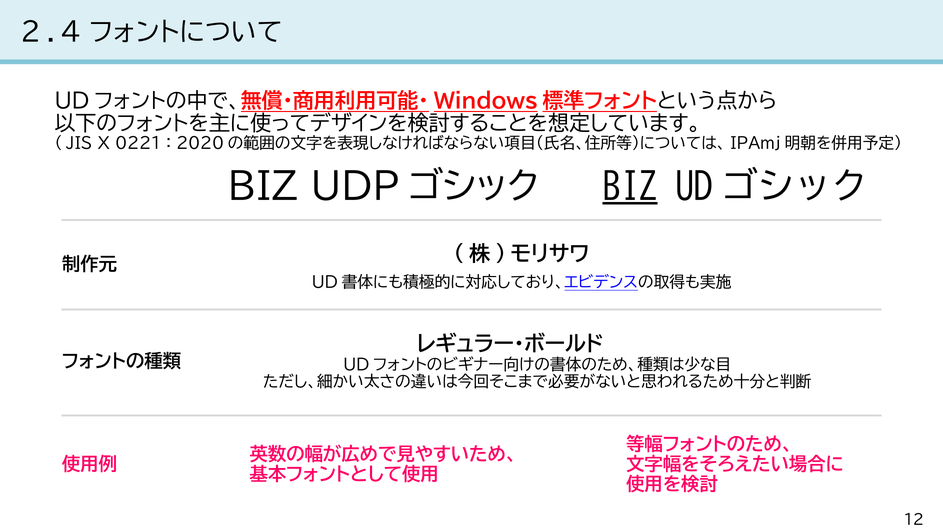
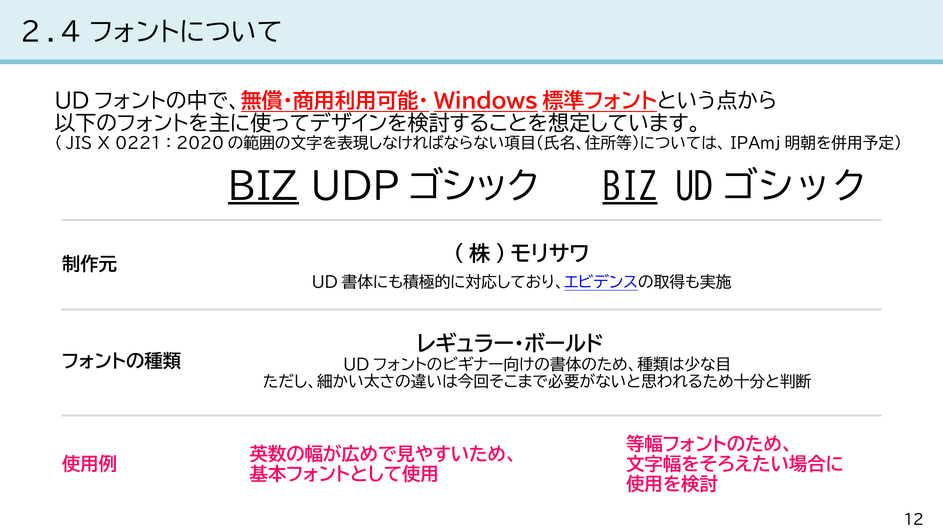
BIZ underline: none -> present (263, 187)
